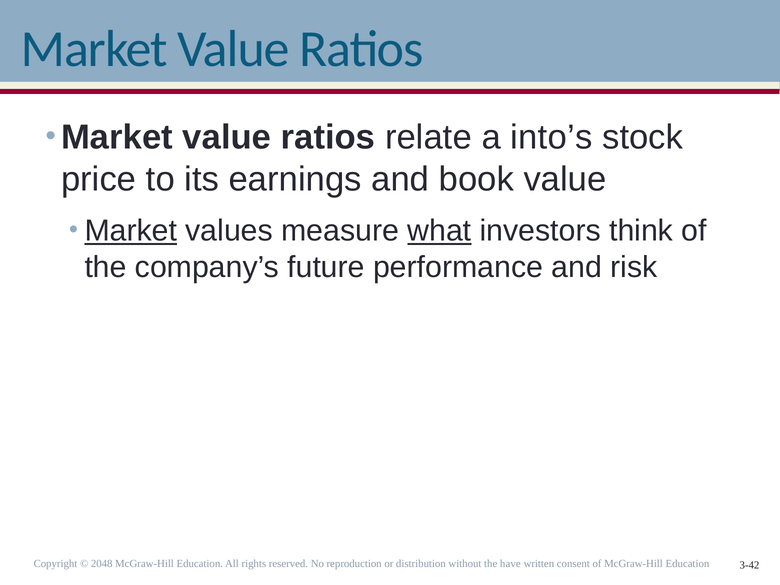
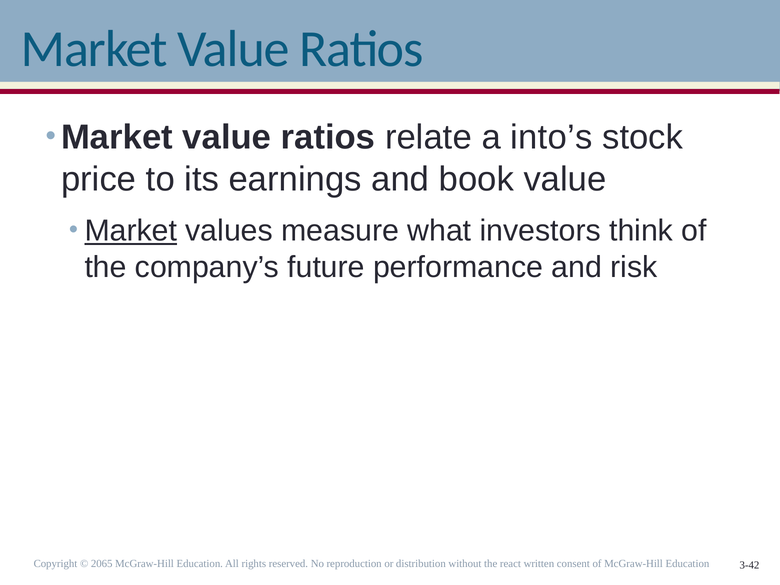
what underline: present -> none (439, 231)
2048: 2048 -> 2065 (102, 564)
have: have -> react (510, 564)
